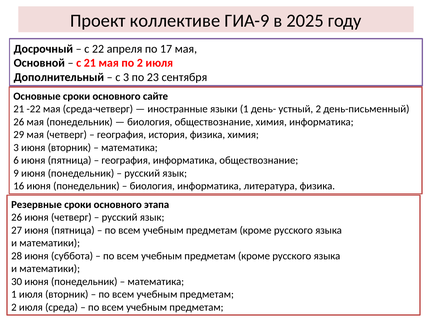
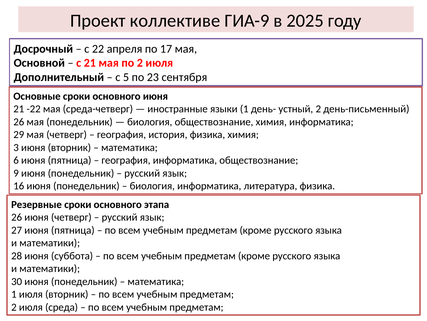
с 3: 3 -> 5 (126, 77)
основного сайте: сайте -> июня (155, 96)
